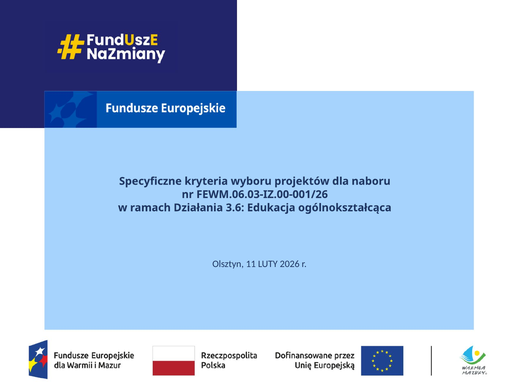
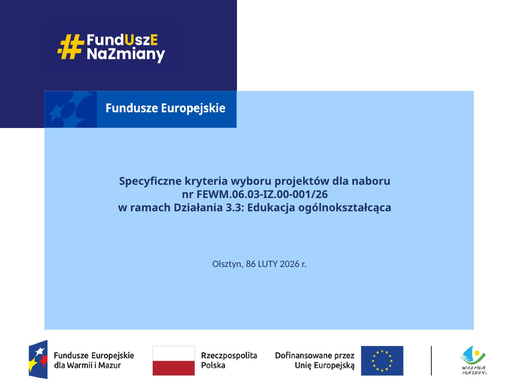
3.6: 3.6 -> 3.3 (235, 208)
11: 11 -> 86 (251, 264)
